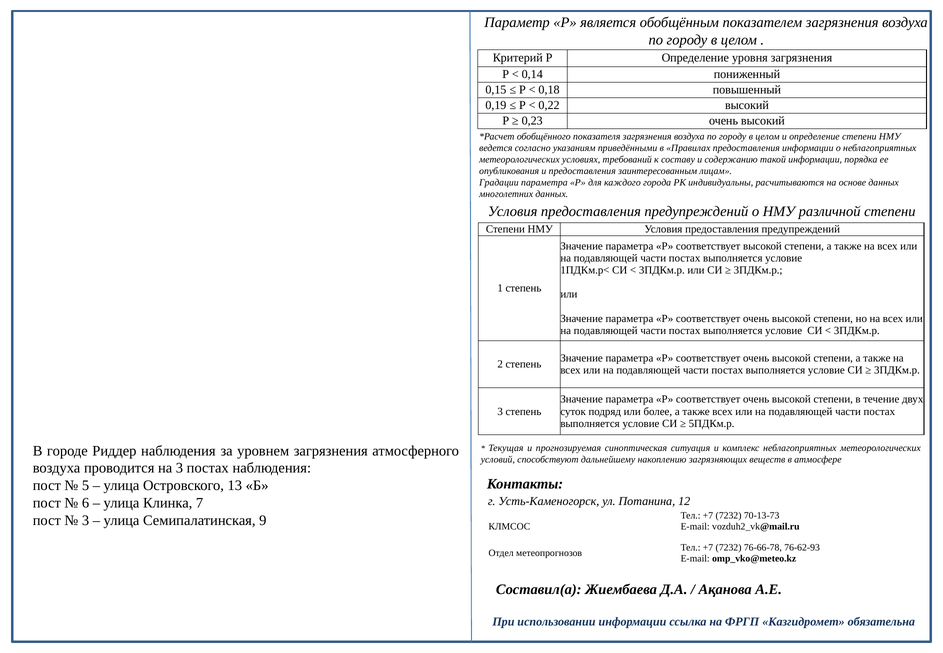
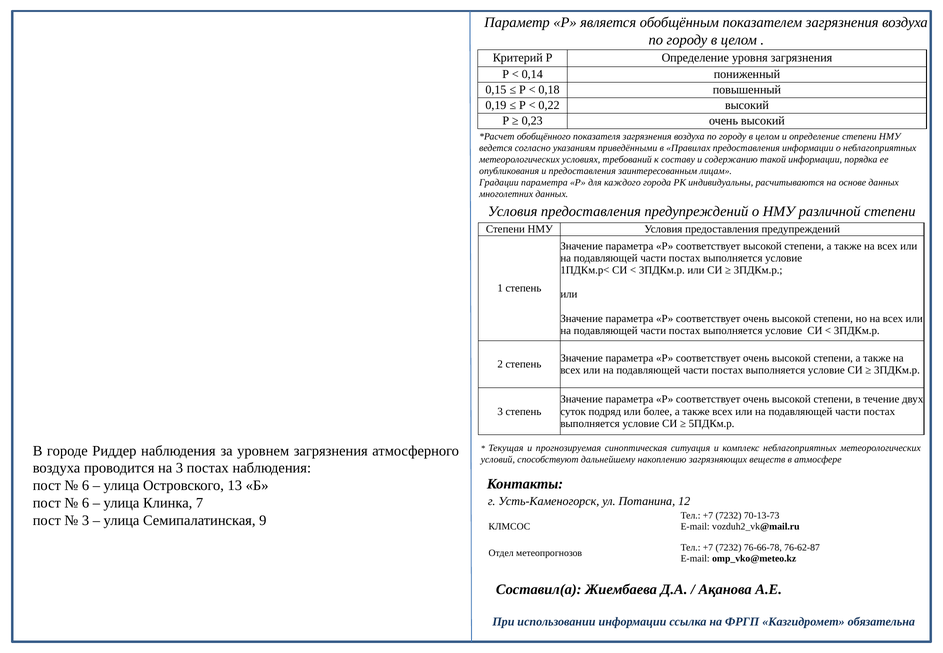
5: 5 -> 6 (86, 485)
76-62-93: 76-62-93 -> 76-62-87 (802, 547)
